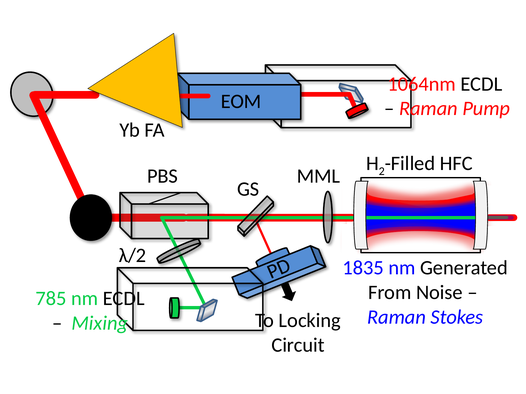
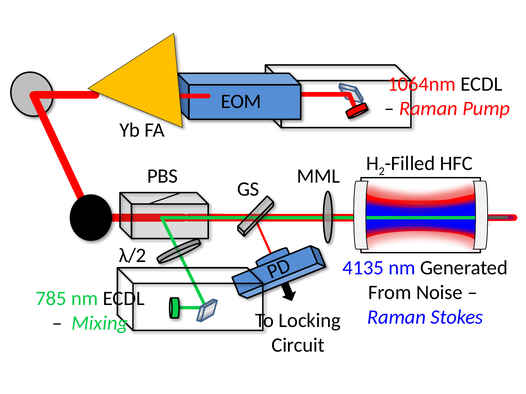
1835: 1835 -> 4135 (363, 268)
